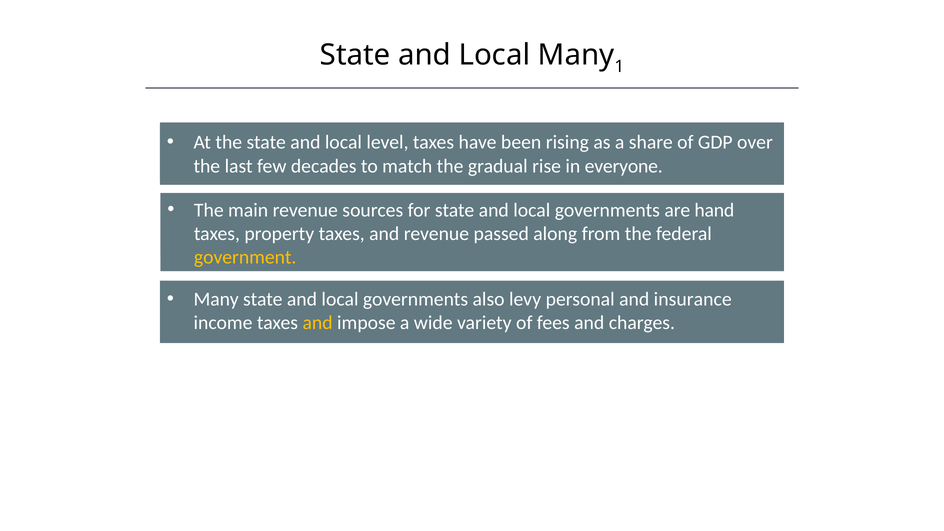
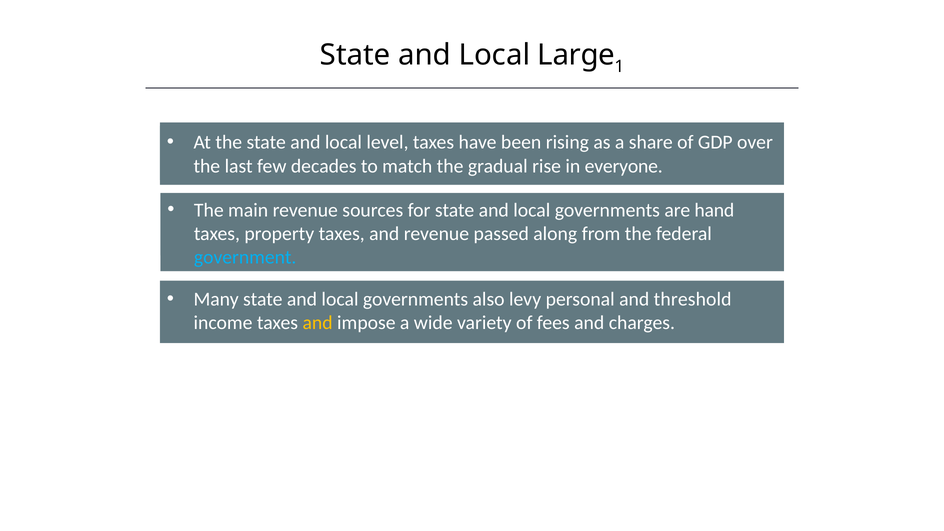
Local Many: Many -> Large (576, 55)
government colour: yellow -> light blue (245, 257)
insurance: insurance -> threshold (693, 299)
